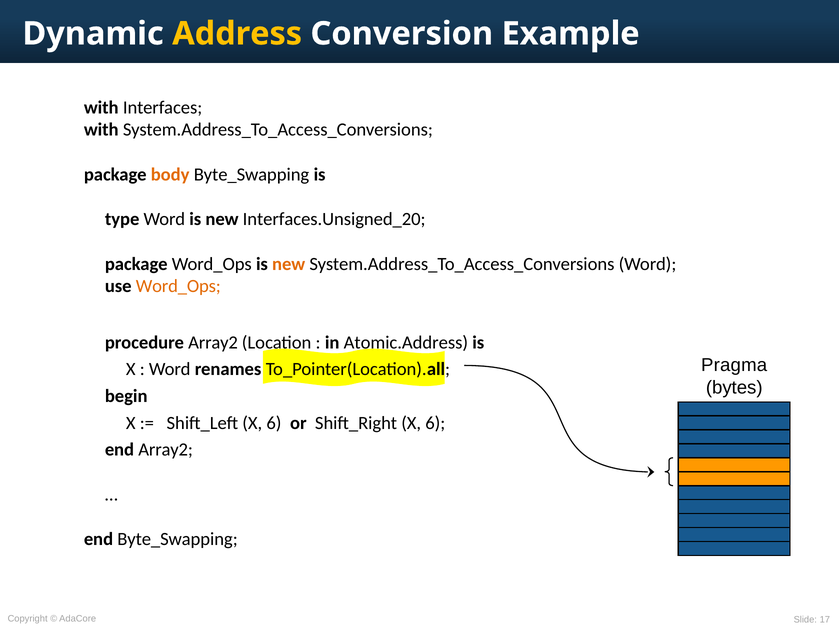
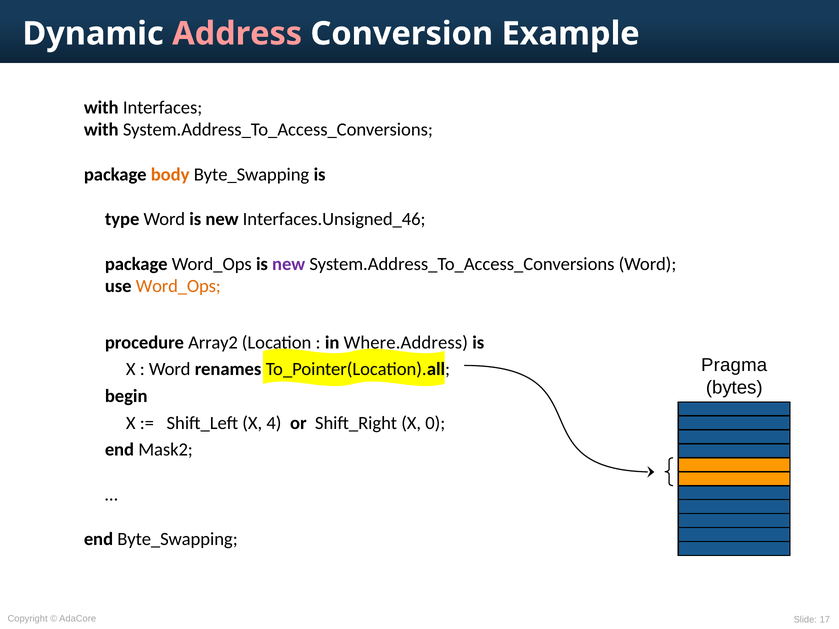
Address colour: yellow -> pink (237, 34)
Interfaces.Unsigned_20: Interfaces.Unsigned_20 -> Interfaces.Unsigned_46 (334, 219)
new colour: orange -> purple (289, 264)
Atomic.Address: Atomic.Address -> Where.Address (406, 343)
Shift_Left X 6: 6 -> 4 (274, 423)
Shift_Right X 6: 6 -> 0 (435, 423)
end Array2: Array2 -> Mask2 (166, 450)
